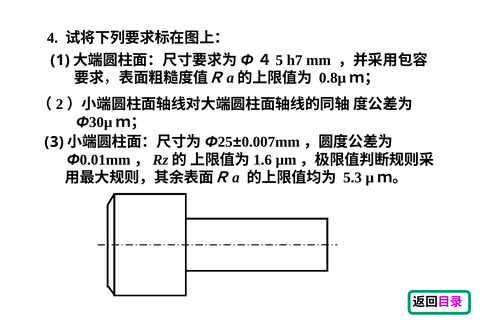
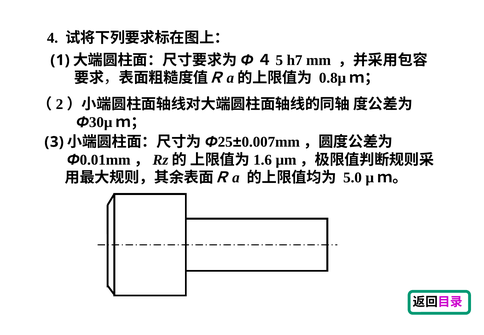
5.3: 5.3 -> 5.0 (353, 178)
